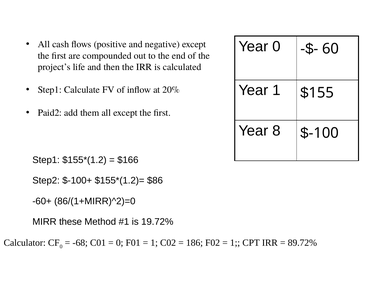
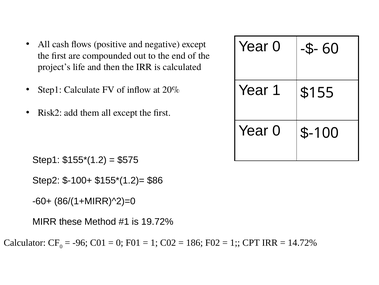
Paid2: Paid2 -> Risk2 (50, 112)
8: 8 -> 0 (276, 130)
$166: $166 -> $575 (128, 160)
-68: -68 -> -96 (80, 242)
89.72%: 89.72% -> 14.72% (302, 242)
